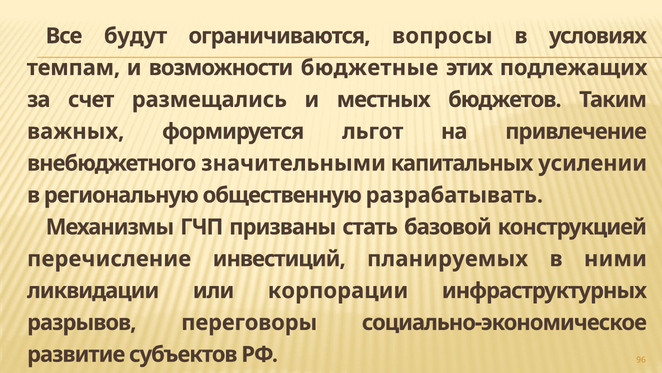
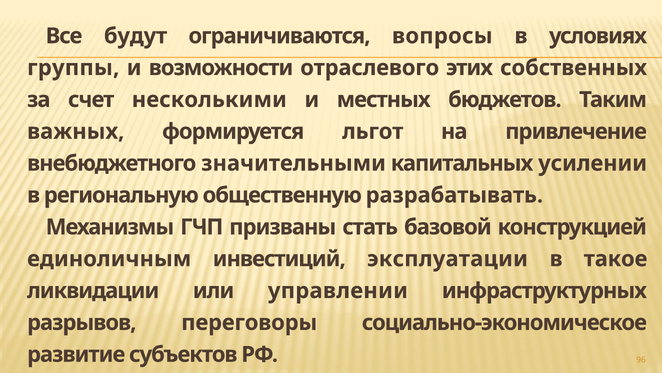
темпам: темпам -> группы (73, 68)
бюджетные: бюджетные -> отраслевого (370, 68)
подлежащих: подлежащих -> собственных (574, 68)
размещались: размещались -> несколькими (209, 100)
перечисление: перечисление -> единоличным (109, 259)
планируемых: планируемых -> эксплуатации (448, 259)
ними: ними -> такое (616, 259)
корпорации: корпорации -> управлении (338, 290)
